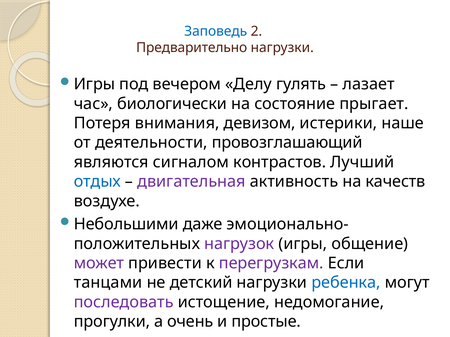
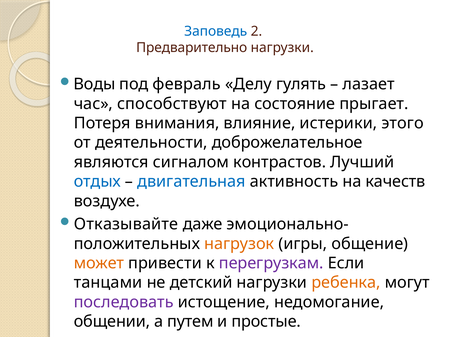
Игры: Игры -> Воды (94, 84)
вечером: вечером -> февраль (187, 84)
биологически: биологически -> способствуют (172, 104)
девизом: девизом -> влияние (260, 123)
наше: наше -> этого (403, 123)
провозглашающий: провозглашающий -> доброжелательное (287, 143)
двигательная colour: purple -> blue (191, 182)
Небольшими: Небольшими -> Отказывайте (126, 225)
нагрузок colour: purple -> orange (239, 244)
может colour: purple -> orange (99, 264)
ребенка colour: blue -> orange (346, 283)
прогулки: прогулки -> общении (112, 322)
очень: очень -> путем (190, 322)
